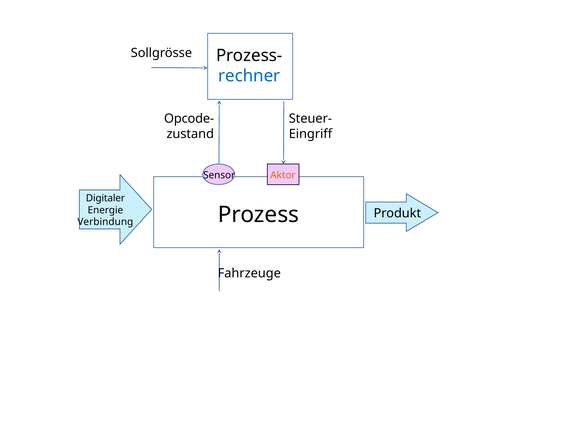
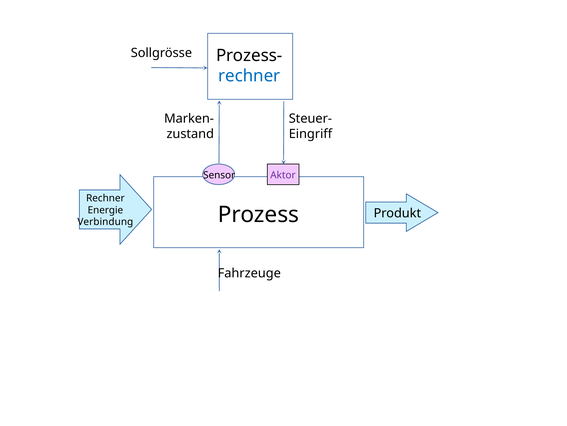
Opcode-: Opcode- -> Marken- (189, 118)
Aktor colour: orange -> purple (283, 175)
Digitaler: Digitaler -> Rechner (105, 198)
